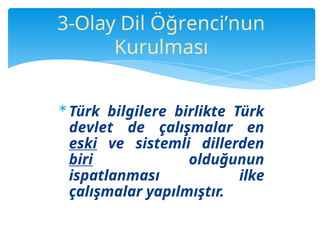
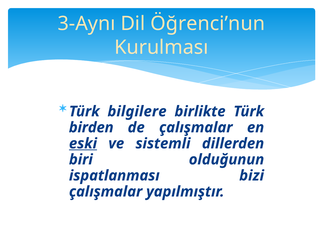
3-Olay: 3-Olay -> 3-Aynı (87, 24)
devlet: devlet -> birden (91, 127)
biri underline: present -> none (81, 159)
ilke: ilke -> bizi (252, 175)
